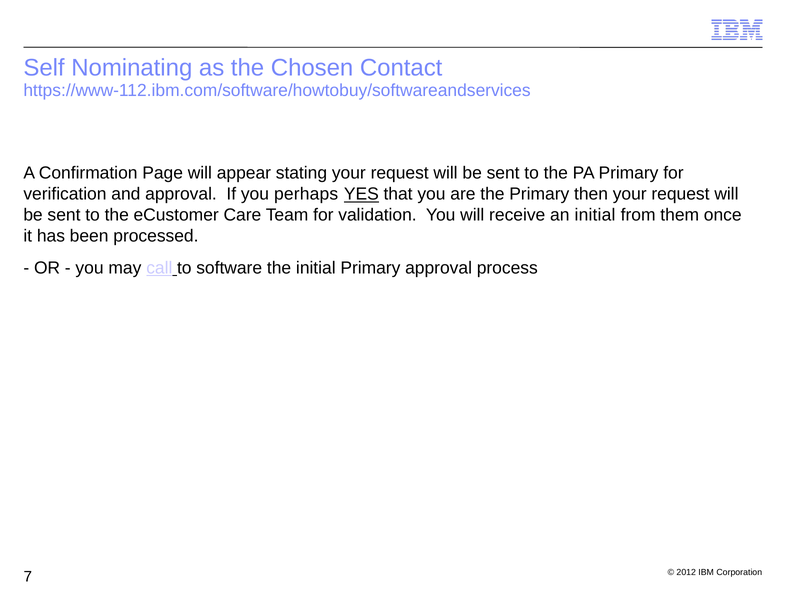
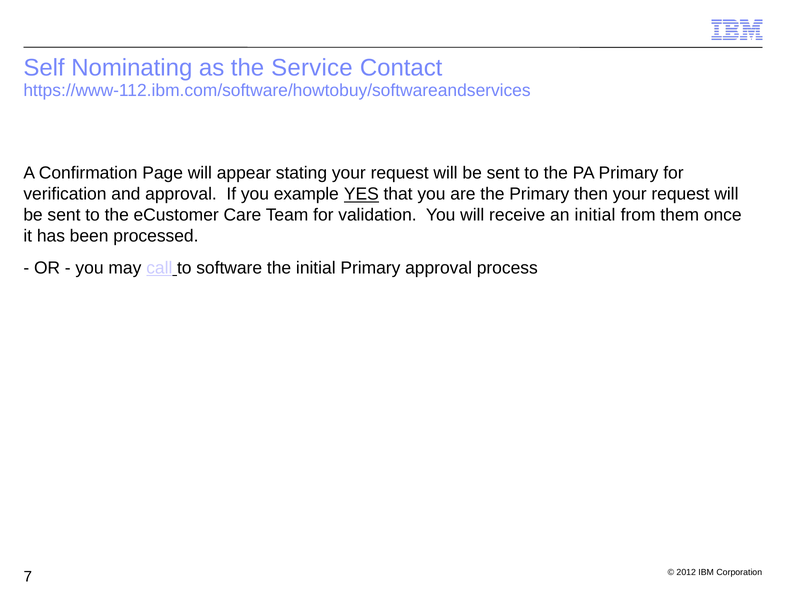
Chosen: Chosen -> Service (312, 68)
perhaps: perhaps -> example (306, 194)
